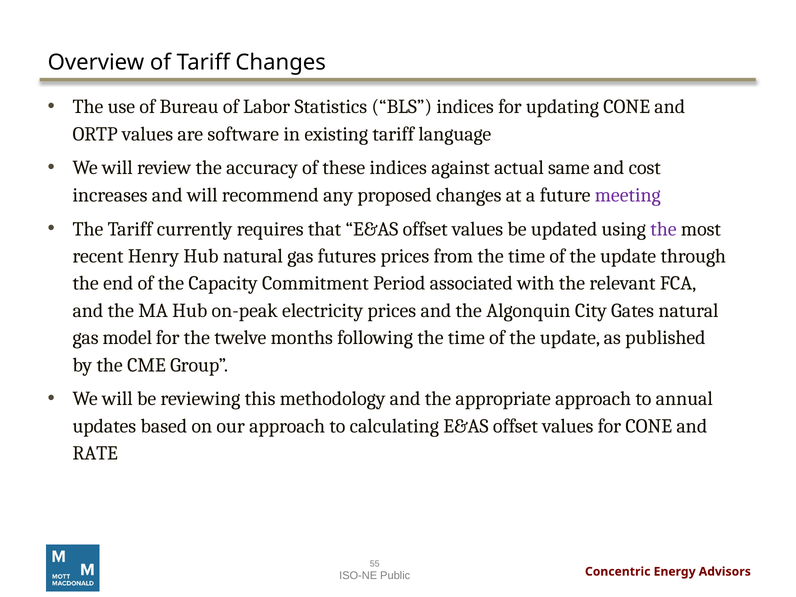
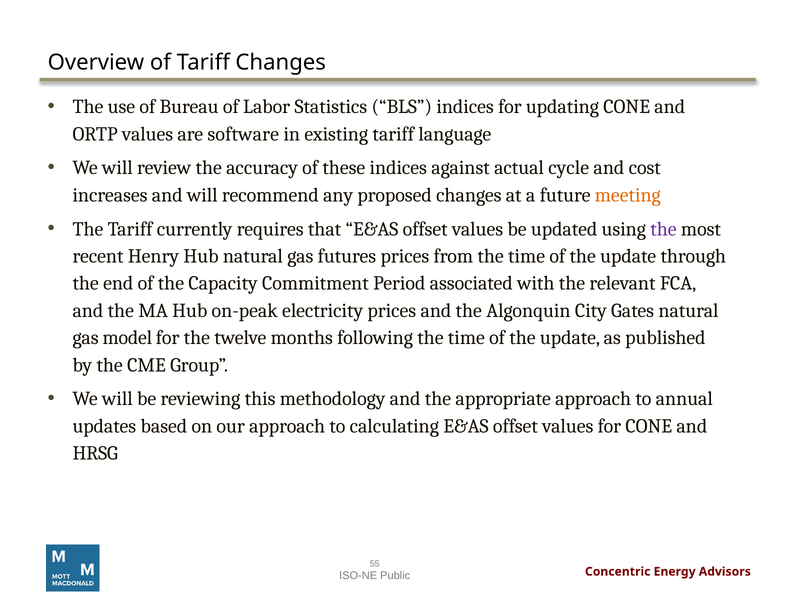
same: same -> cycle (569, 168)
meeting colour: purple -> orange (628, 195)
RATE: RATE -> HRSG (95, 453)
